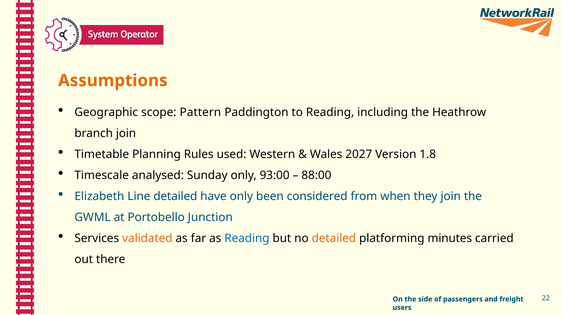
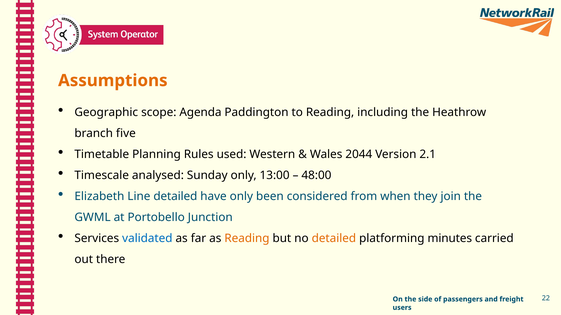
Pattern: Pattern -> Agenda (200, 112)
branch join: join -> five (126, 133)
2027: 2027 -> 2044 (359, 155)
1.8: 1.8 -> 2.1 (428, 155)
93:00: 93:00 -> 13:00 (275, 176)
88:00: 88:00 -> 48:00 (316, 176)
validated colour: orange -> blue (147, 239)
Reading colour: blue -> orange (247, 239)
